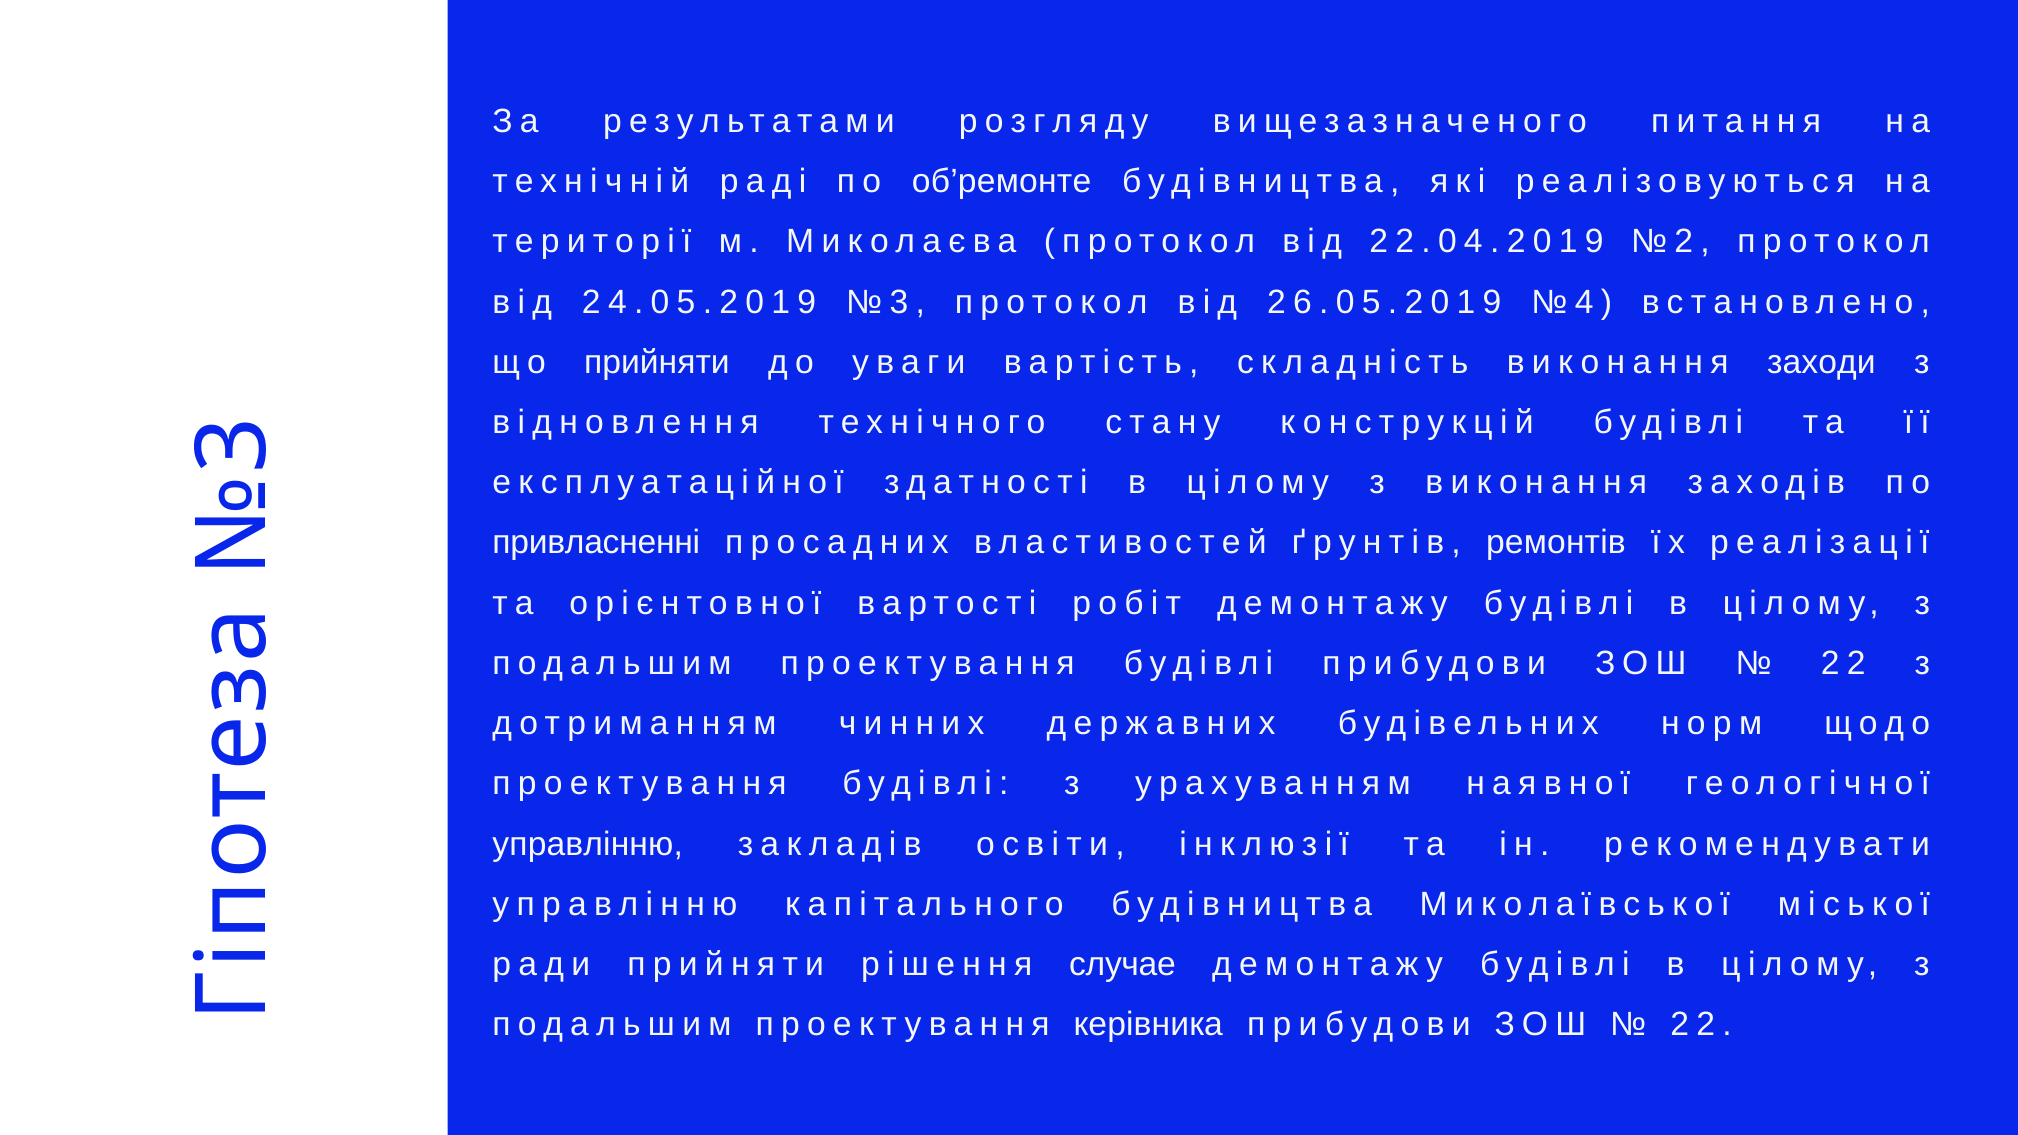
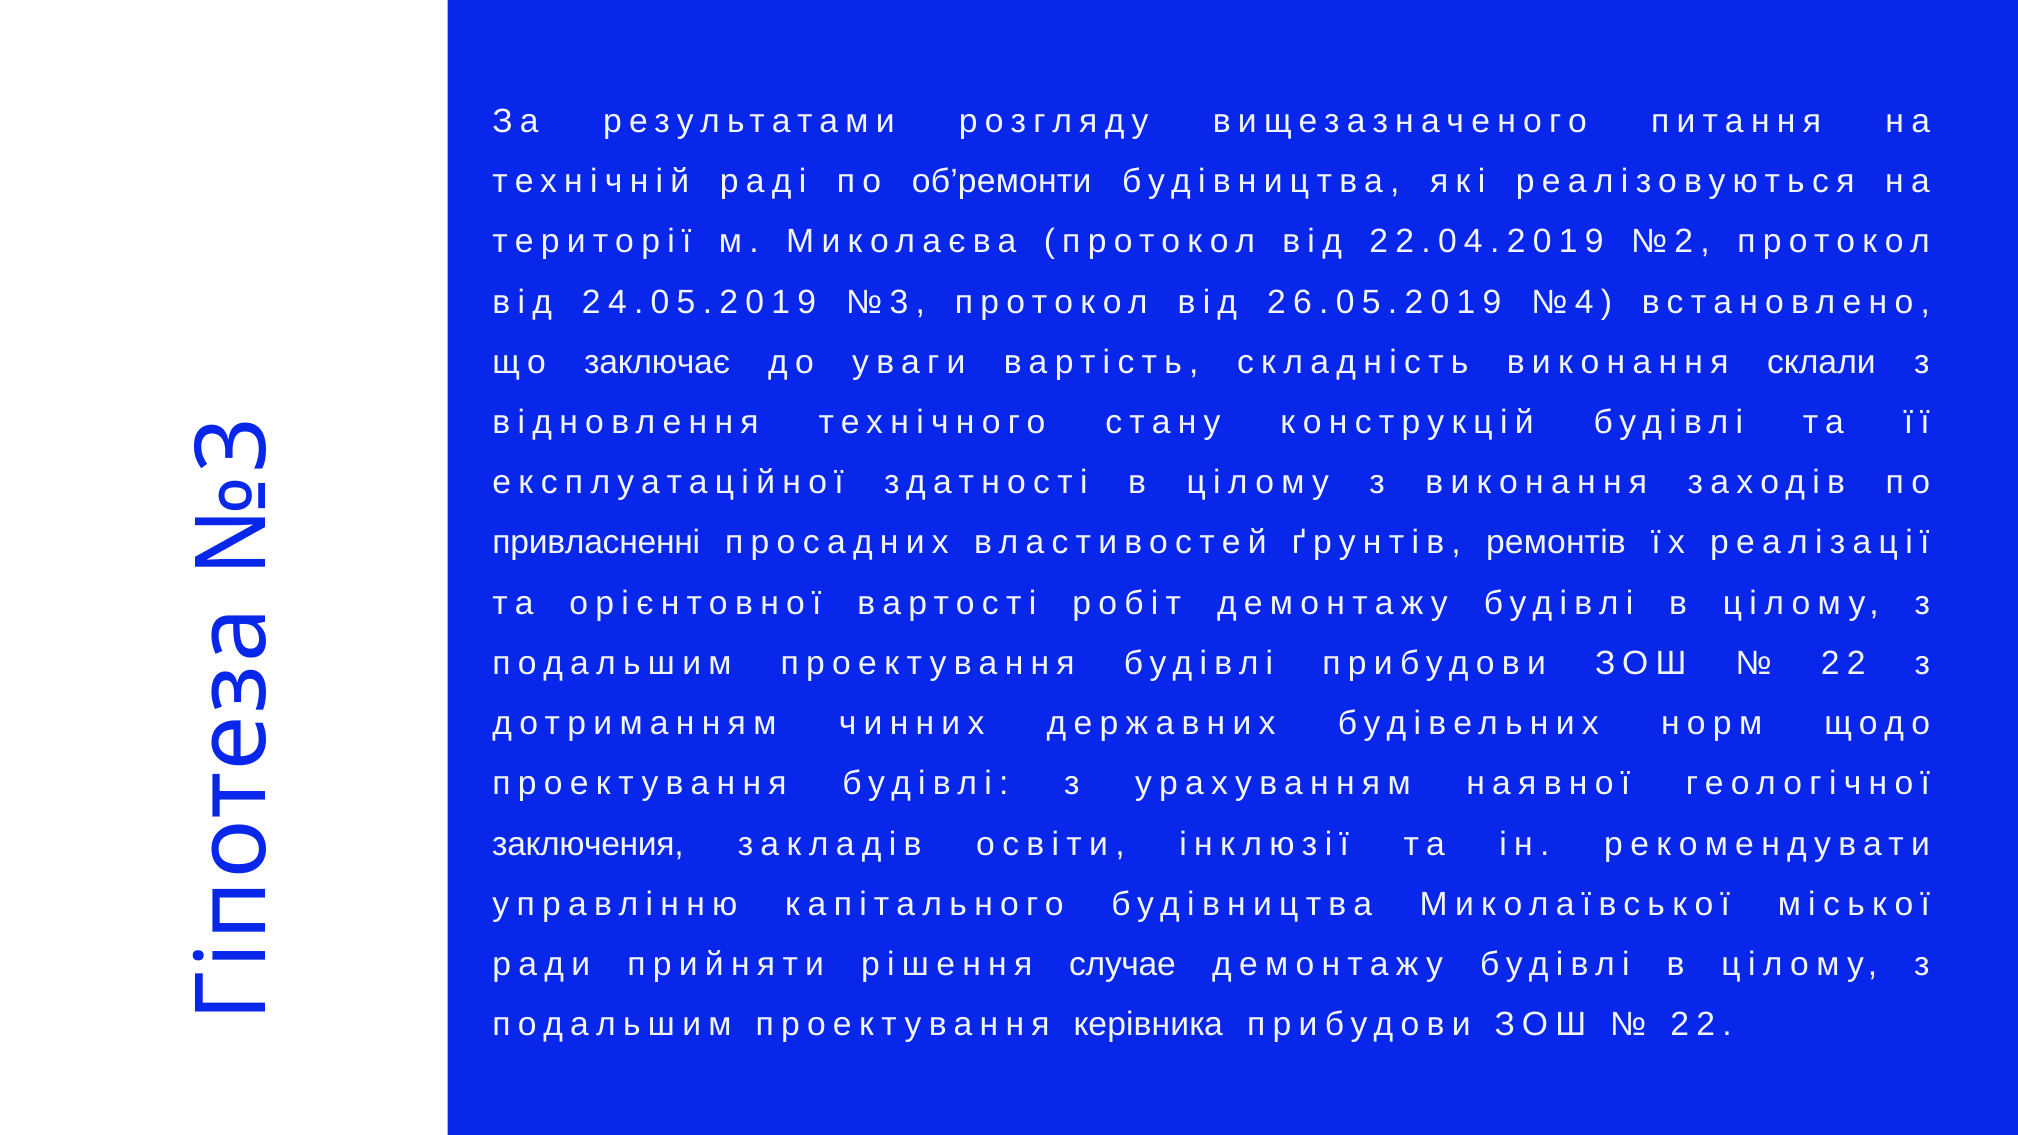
об’ремонте: об’ремонте -> об’ремонти (1002, 182)
що прийняти: прийняти -> заключає (657, 362)
заходи: заходи -> склали (1821, 362)
управлінню: управлінню -> заключения (588, 844)
